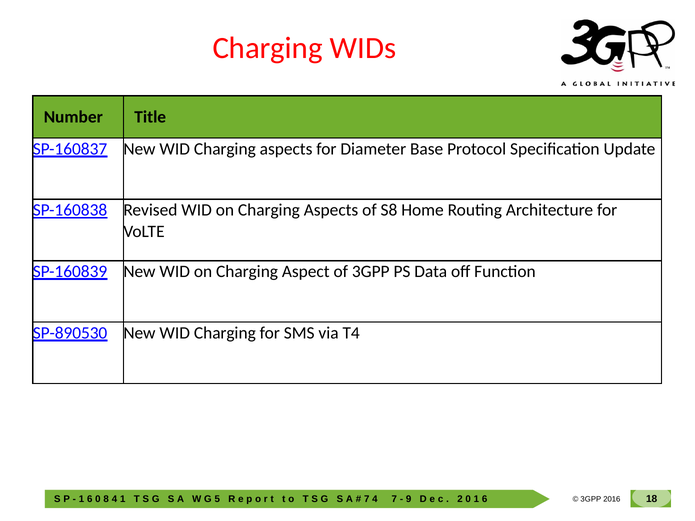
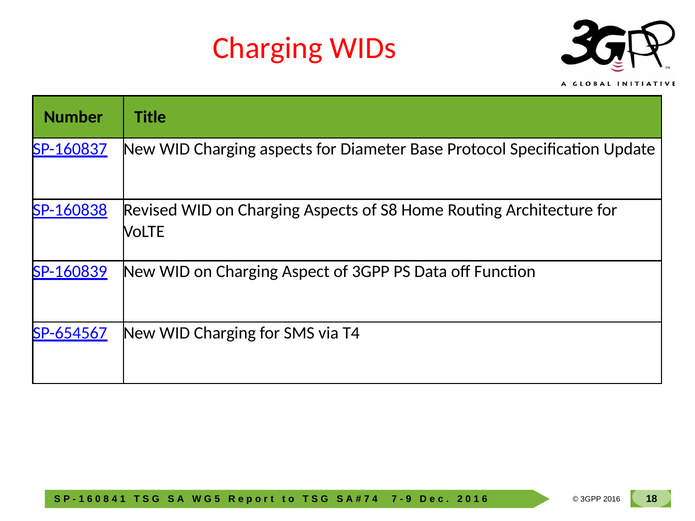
SP-890530: SP-890530 -> SP-654567 (70, 333)
